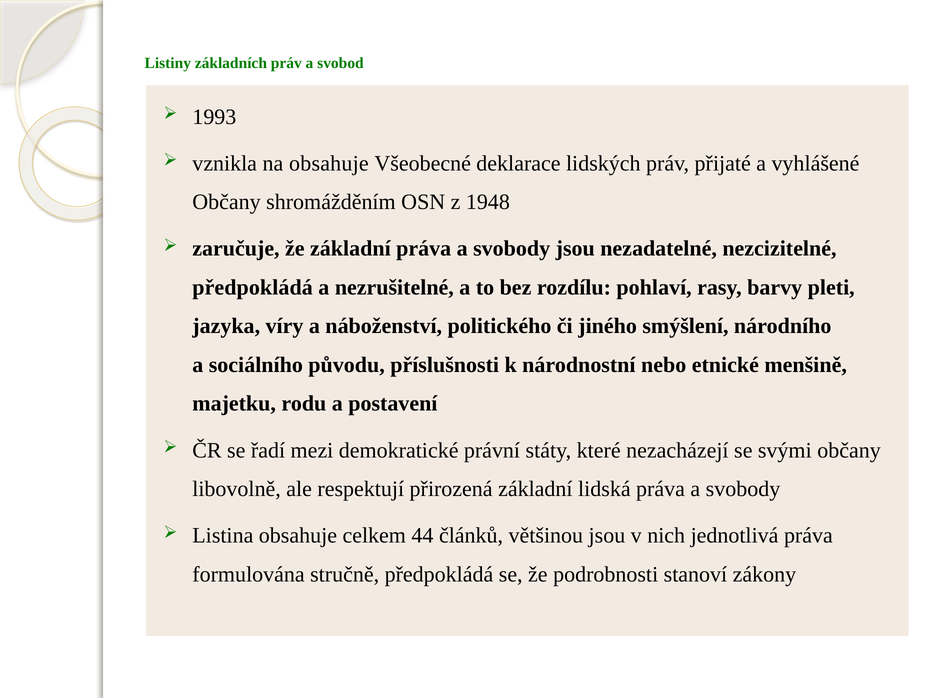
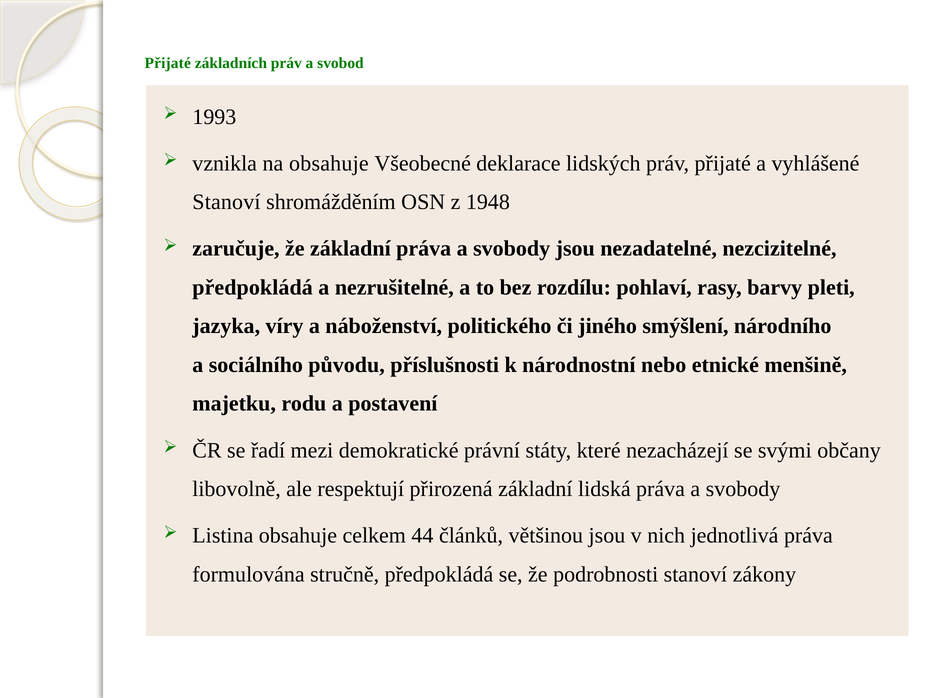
Listiny: Listiny -> Přijaté (168, 63)
Občany: Občany -> Stanoví (226, 202)
